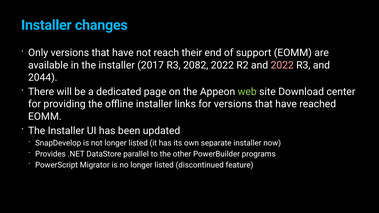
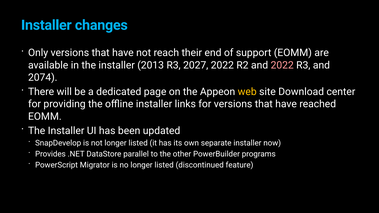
2017: 2017 -> 2013 (151, 65)
2082: 2082 -> 2027 (196, 65)
2044: 2044 -> 2074 (43, 78)
web colour: light green -> yellow (247, 92)
